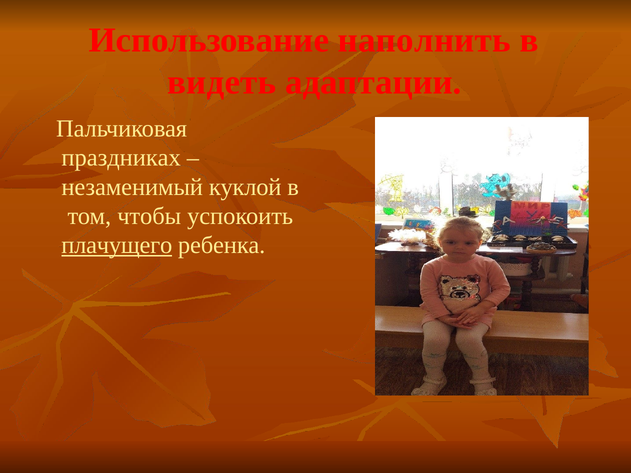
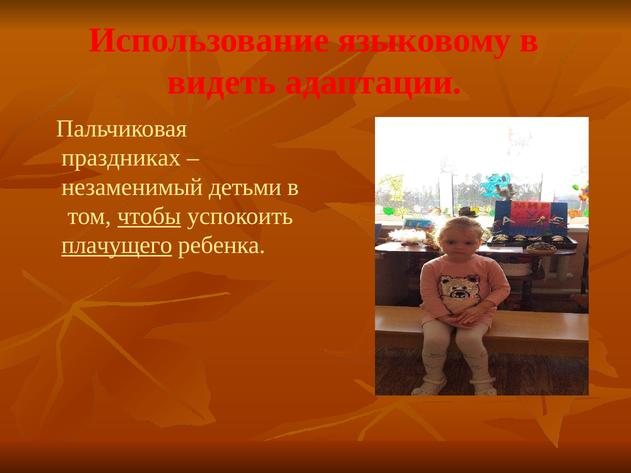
наполнить: наполнить -> языковому (425, 40)
куклой: куклой -> детьми (245, 187)
чтобы underline: none -> present (149, 216)
